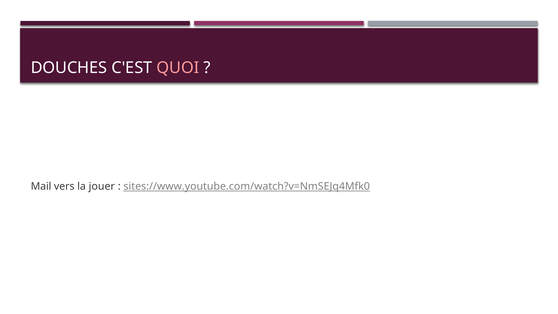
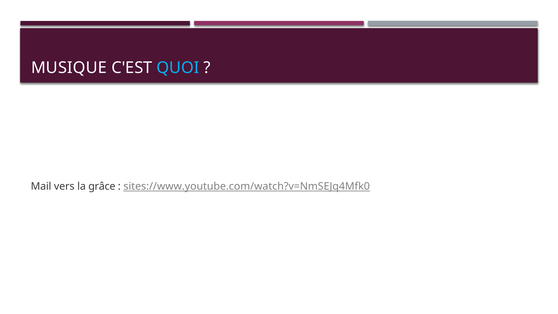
DOUCHES: DOUCHES -> MUSIQUE (69, 68)
QUOI colour: pink -> light blue (178, 68)
jouer: jouer -> grâce (102, 186)
